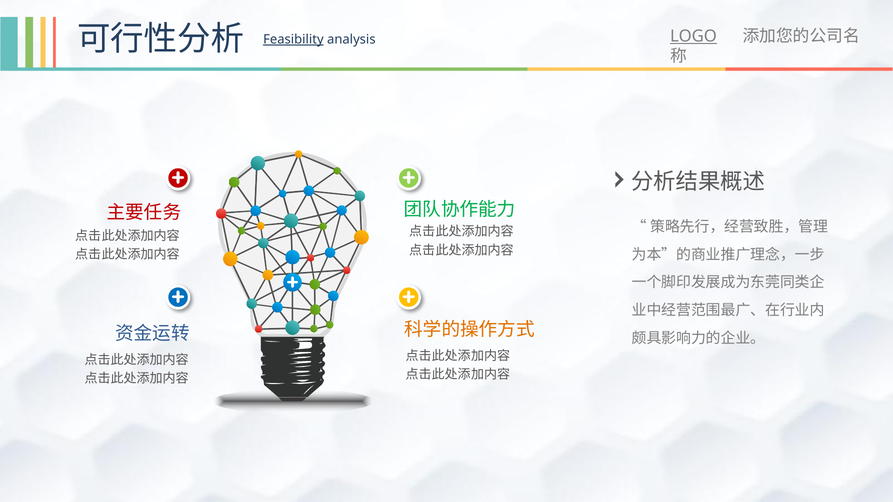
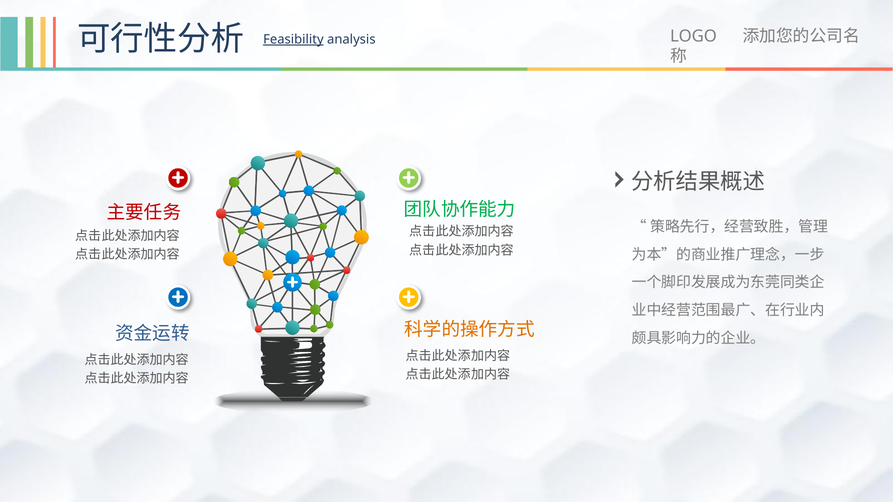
LOGO underline: present -> none (693, 36)
